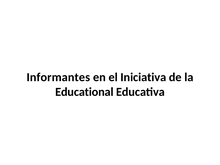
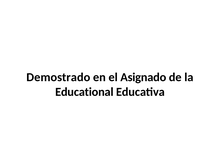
Informantes: Informantes -> Demostrado (58, 77)
Iniciativa: Iniciativa -> Asignado (143, 77)
